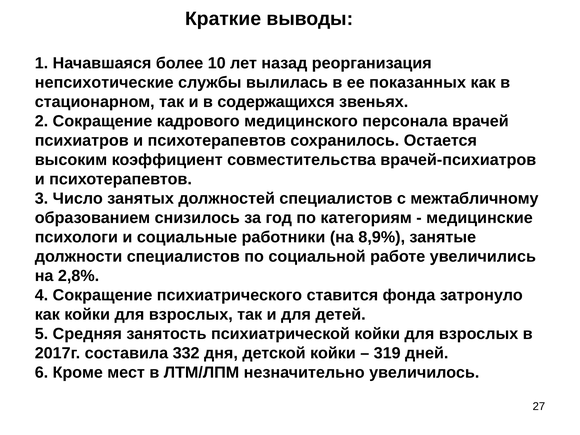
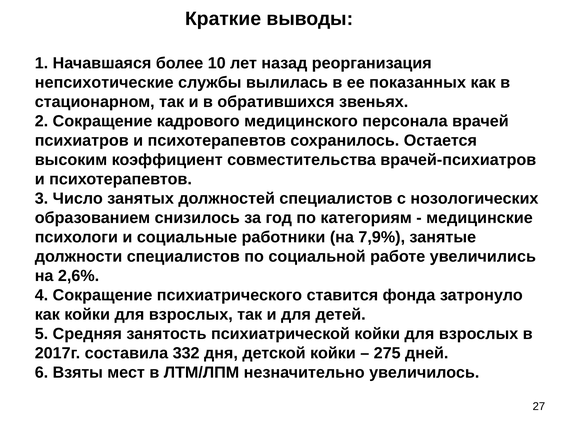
содержащихся: содержащихся -> обратившихся (276, 102)
межтабличному: межтабличному -> нозологических (474, 199)
8,9%: 8,9% -> 7,9% (382, 237)
2,8%: 2,8% -> 2,6% (79, 276)
319: 319 -> 275 (387, 353)
Кроме: Кроме -> Взяты (78, 373)
